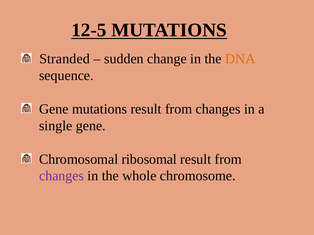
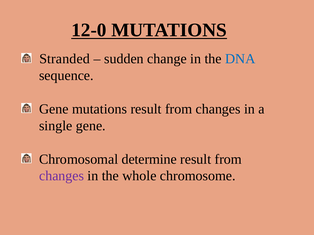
12-5: 12-5 -> 12-0 (89, 30)
DNA colour: orange -> blue (240, 59)
ribosomal: ribosomal -> determine (149, 160)
